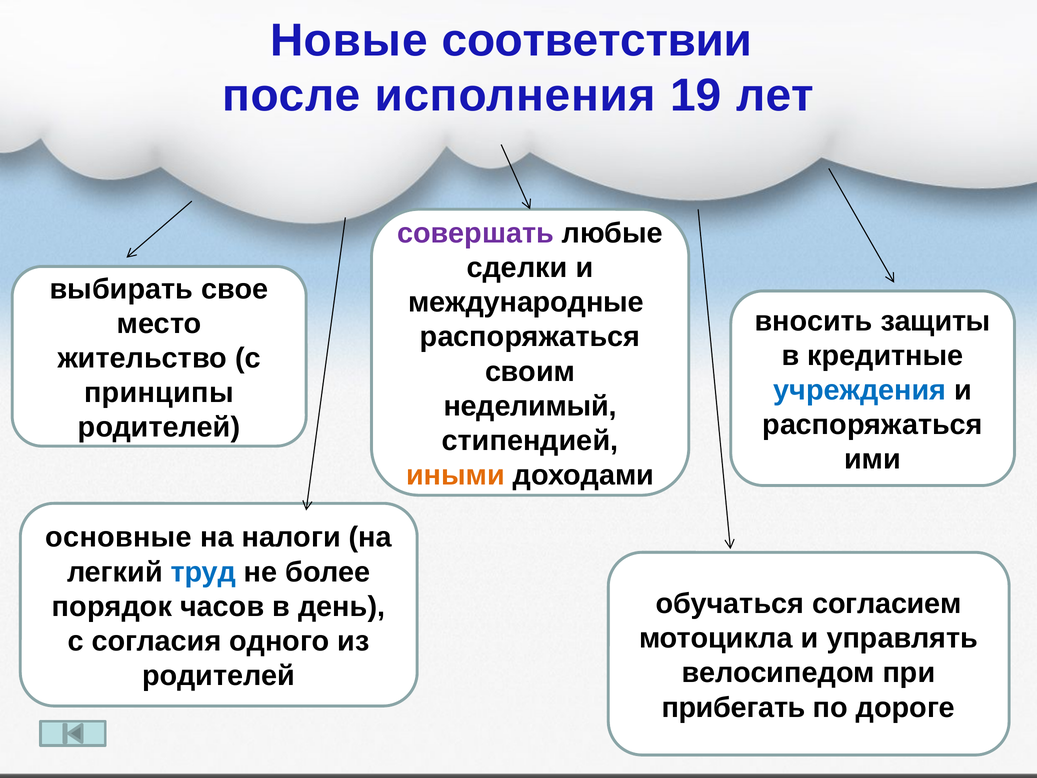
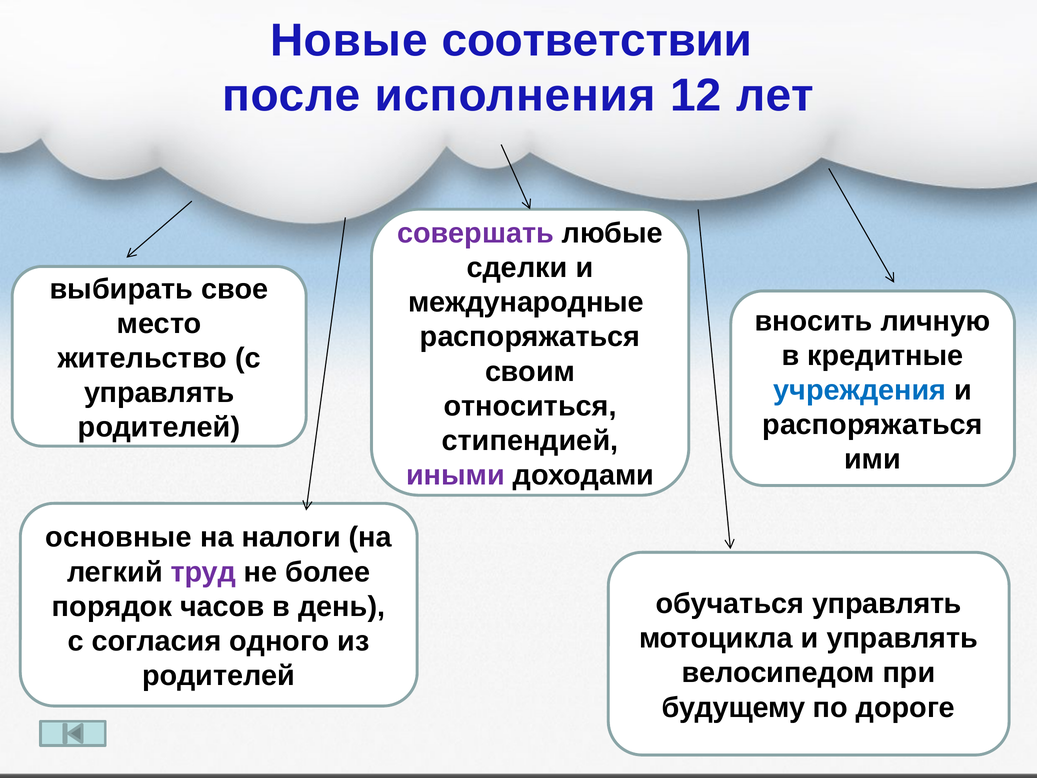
19: 19 -> 12 (696, 96)
защиты: защиты -> личную (936, 321)
принципы: принципы -> управлять (159, 393)
неделимый: неделимый -> относиться (530, 406)
иными colour: orange -> purple (455, 475)
труд colour: blue -> purple (203, 572)
обучаться согласием: согласием -> управлять (887, 604)
прибегать: прибегать -> будущему (734, 707)
